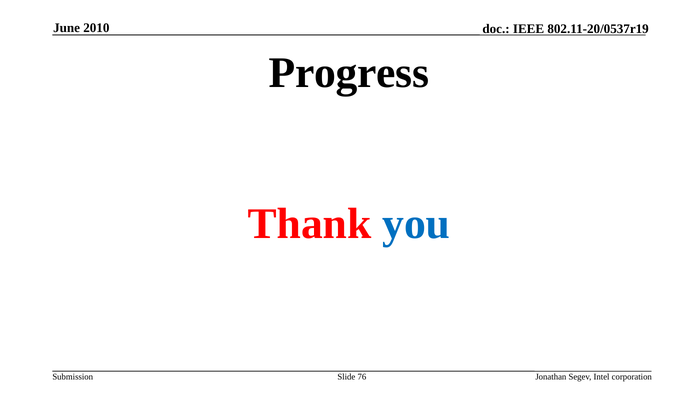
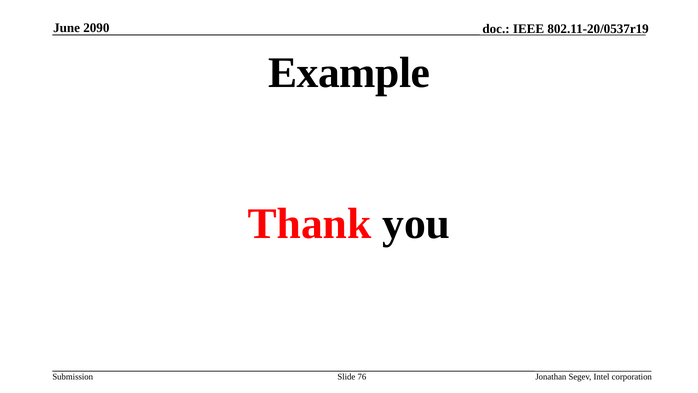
2010: 2010 -> 2090 (96, 28)
Progress: Progress -> Example (349, 73)
you colour: blue -> black (416, 224)
